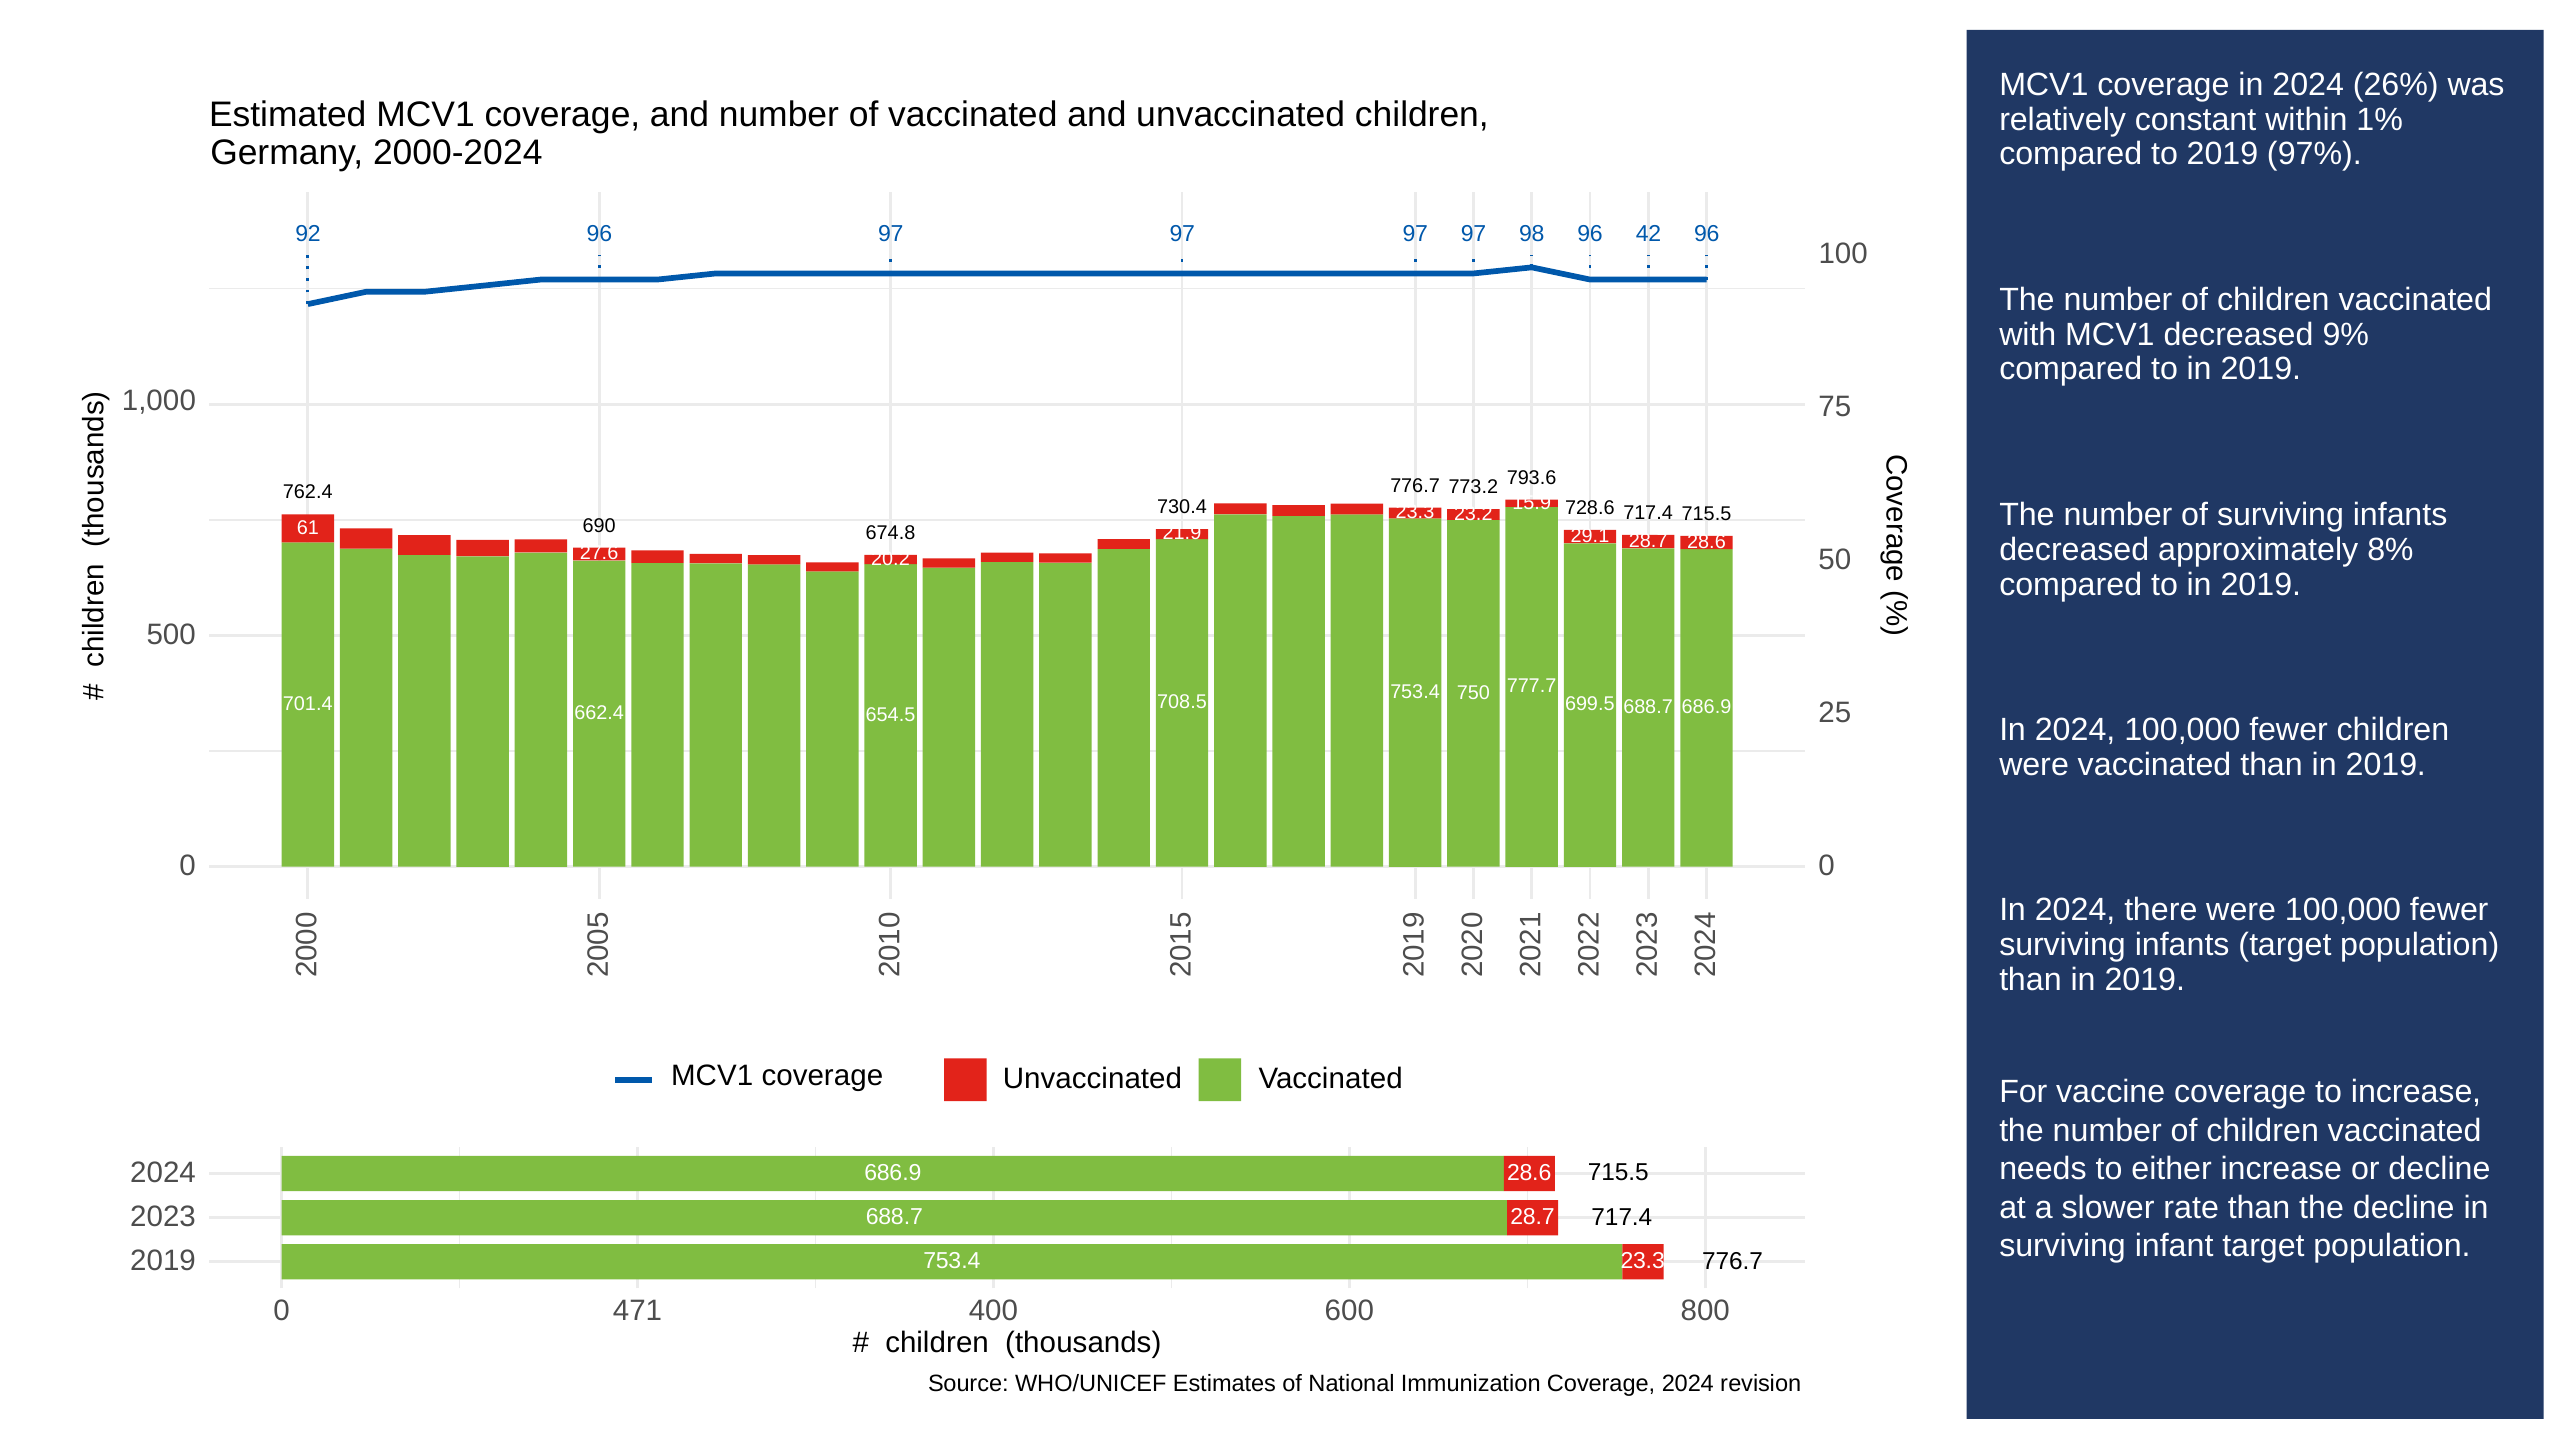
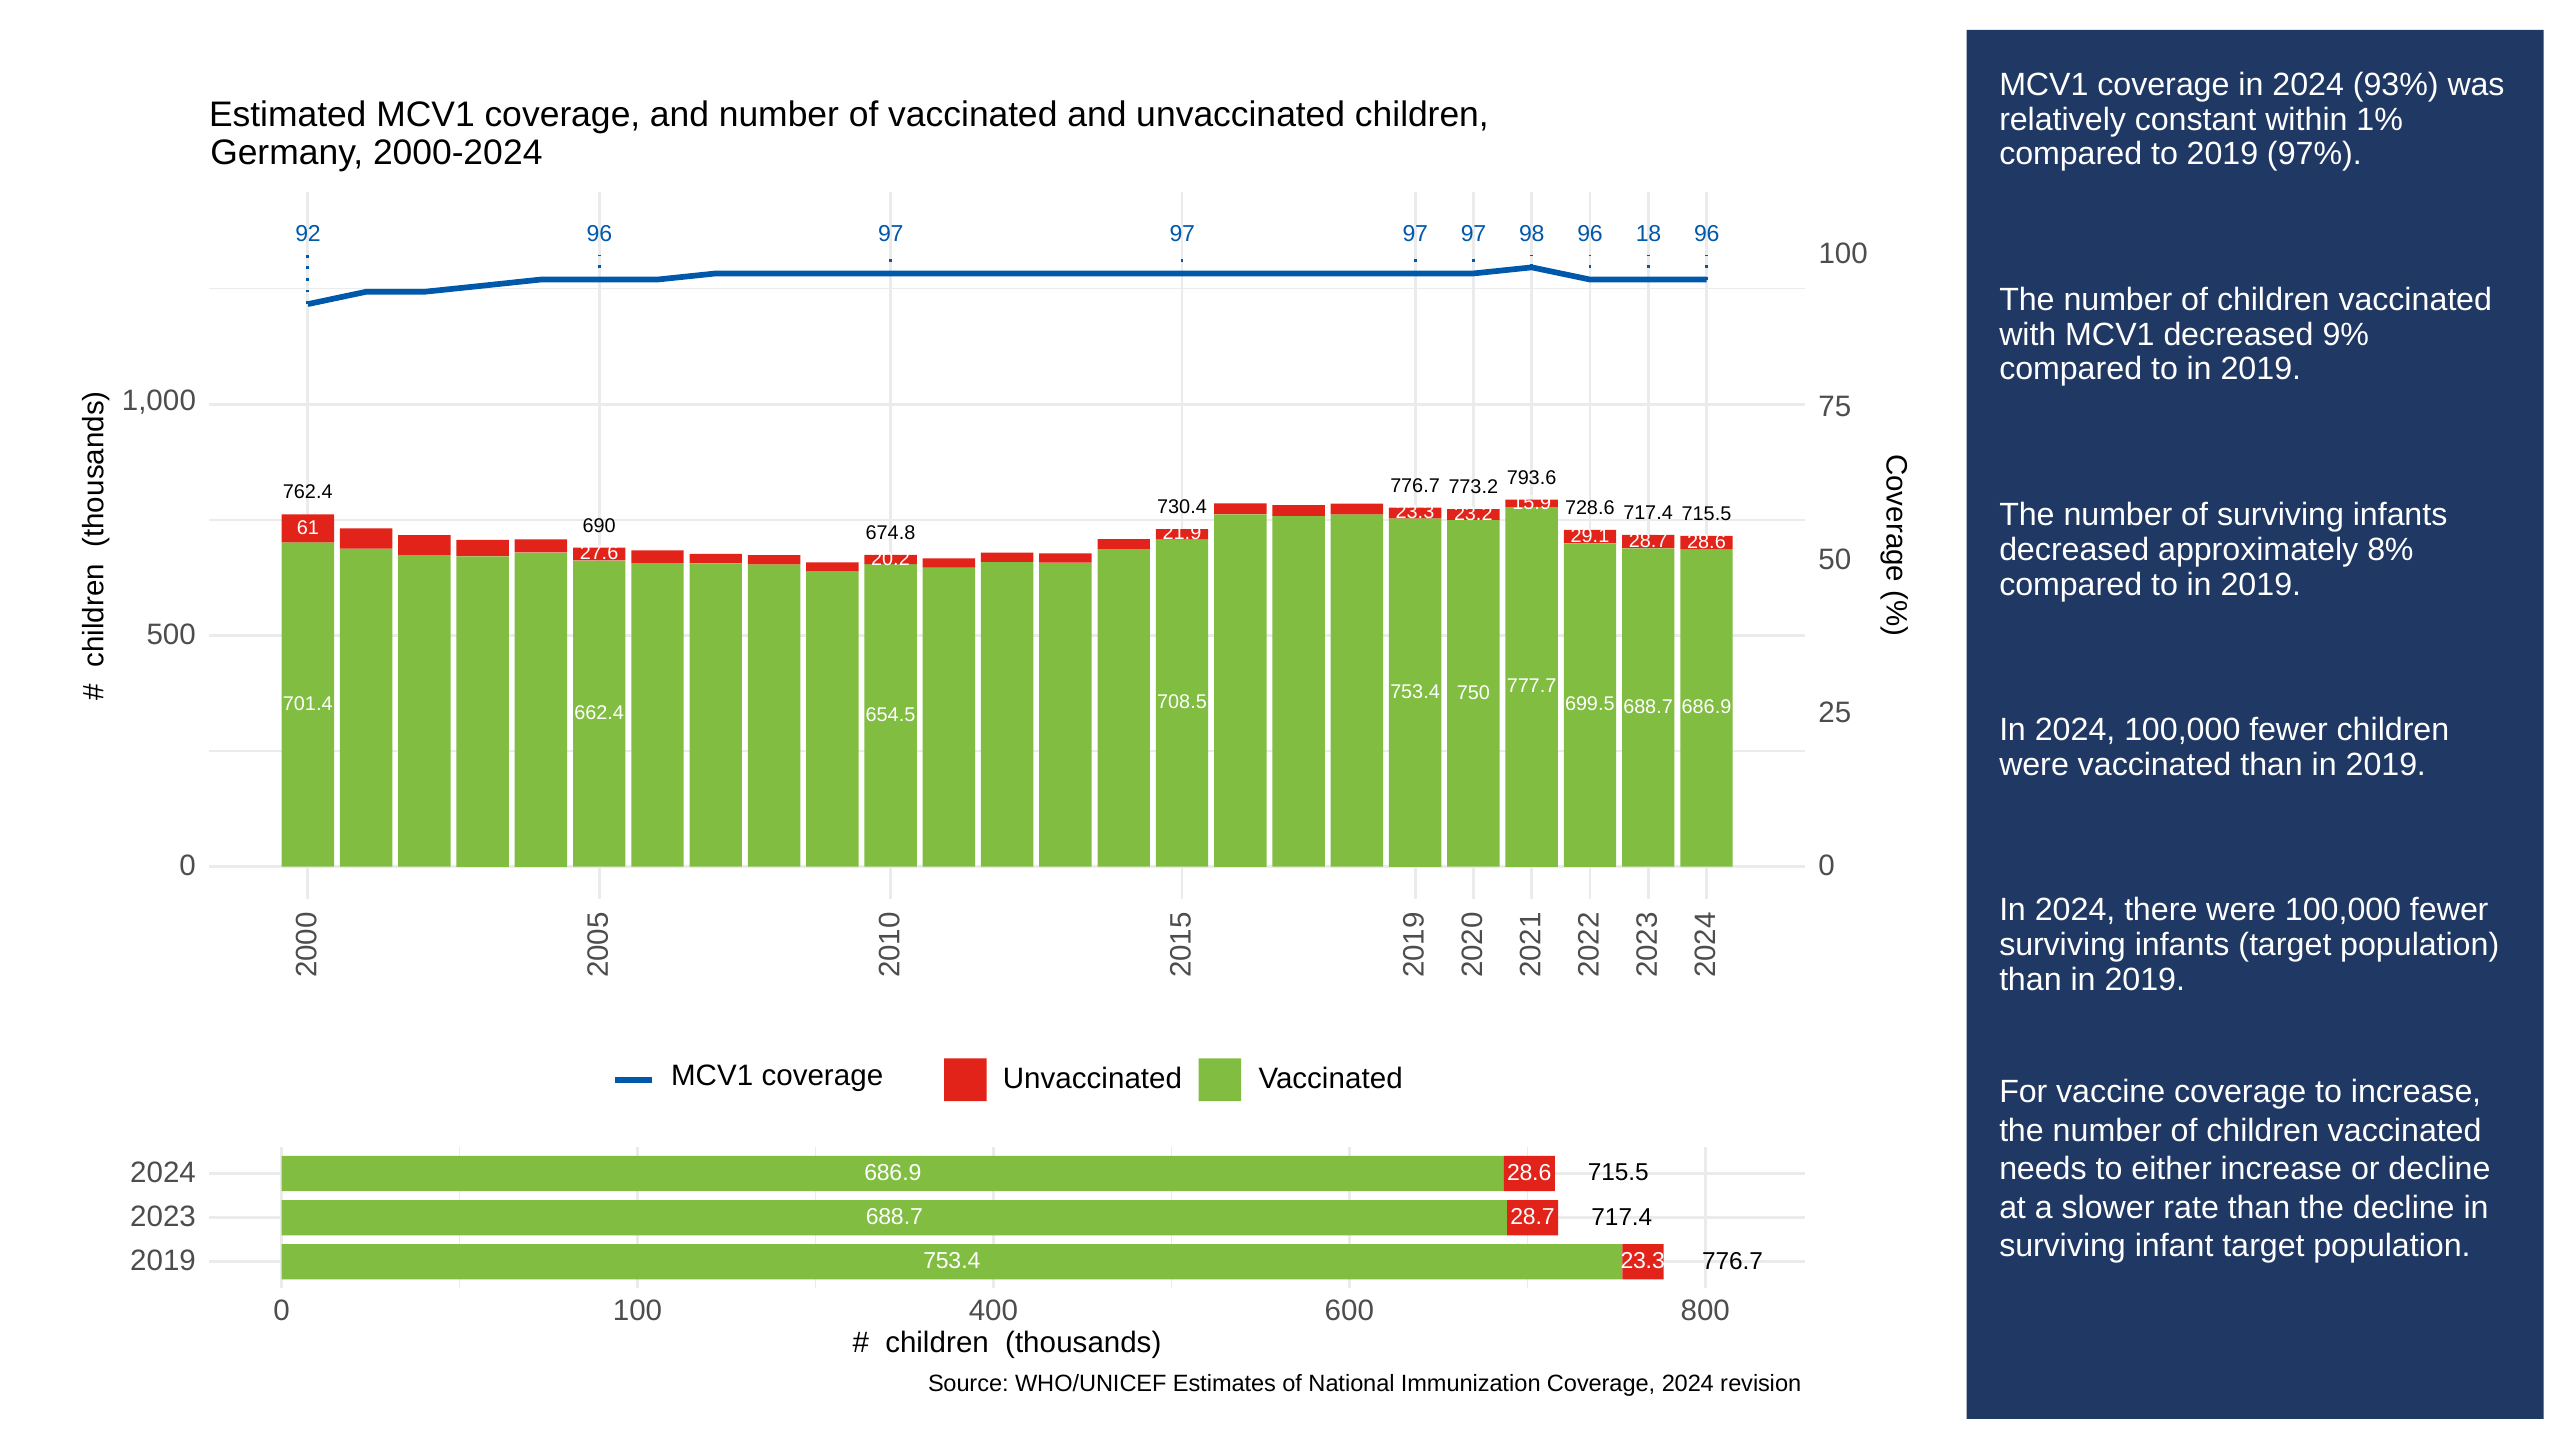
26%: 26% -> 93% (2396, 85)
42: 42 -> 18 (1649, 234)
0 471: 471 -> 100 (638, 1311)
